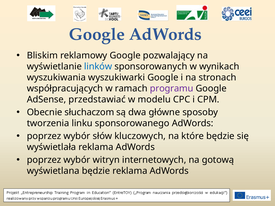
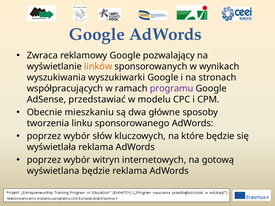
Bliskim: Bliskim -> Zwraca (42, 56)
linków colour: blue -> orange (98, 67)
słuchaczom: słuchaczom -> mieszkaniu (89, 112)
